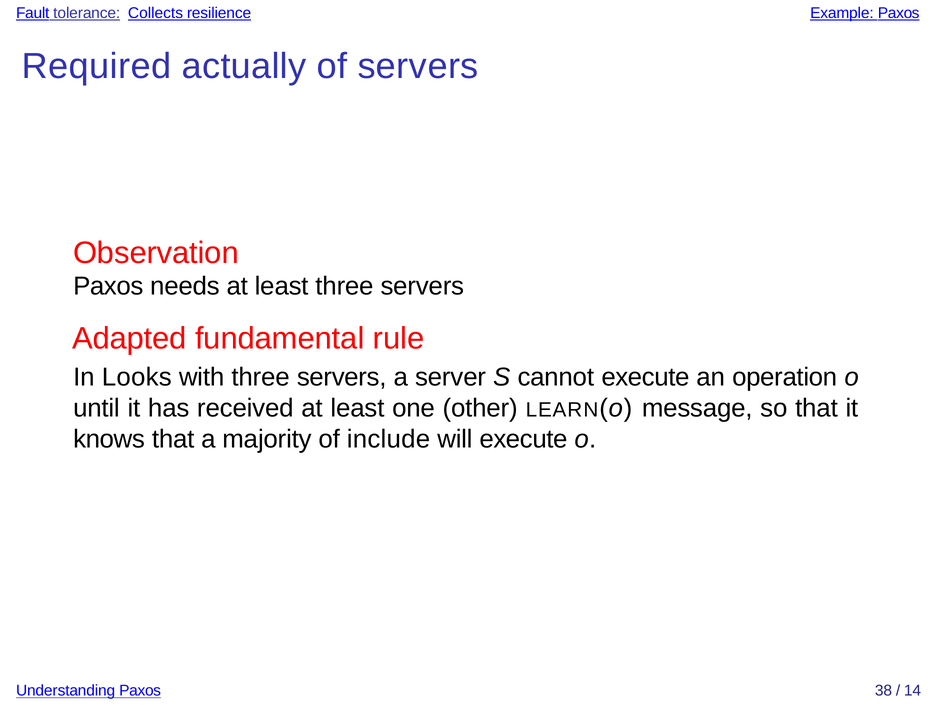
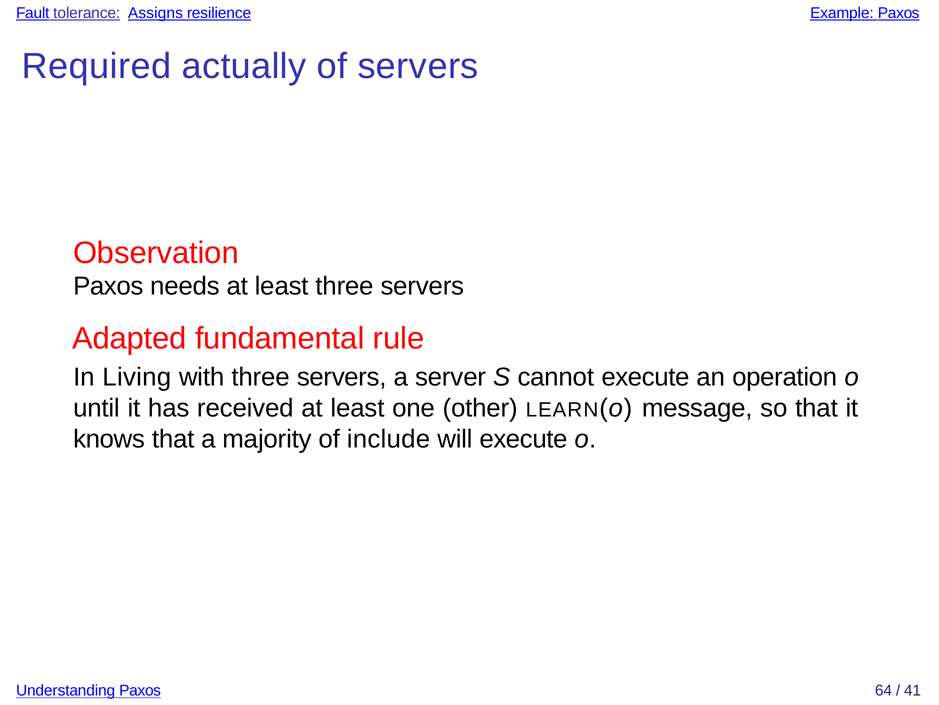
Collects: Collects -> Assigns (155, 13)
Looks: Looks -> Living (137, 377)
38: 38 -> 64 (883, 691)
14: 14 -> 41 (913, 691)
